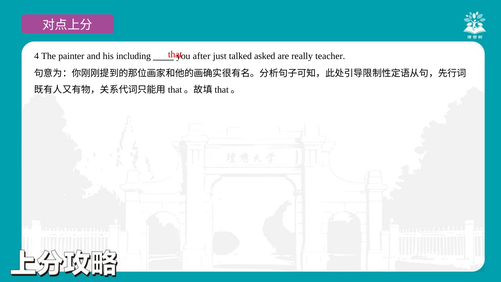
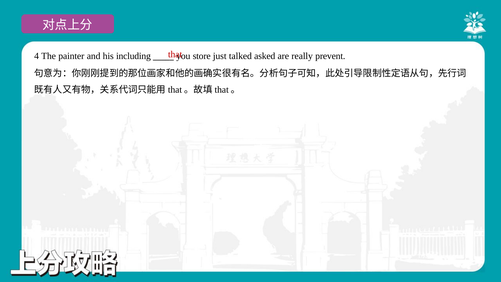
after: after -> store (202, 56)
teacher: teacher -> prevent (330, 56)
